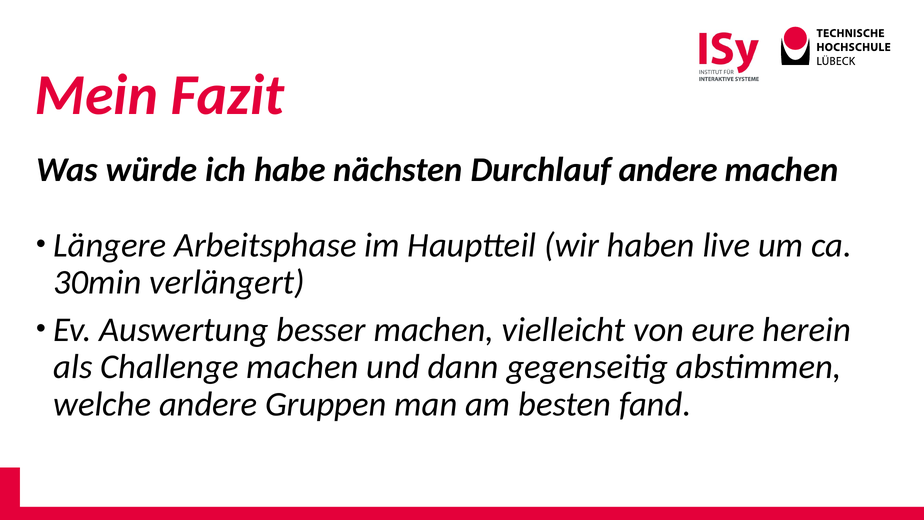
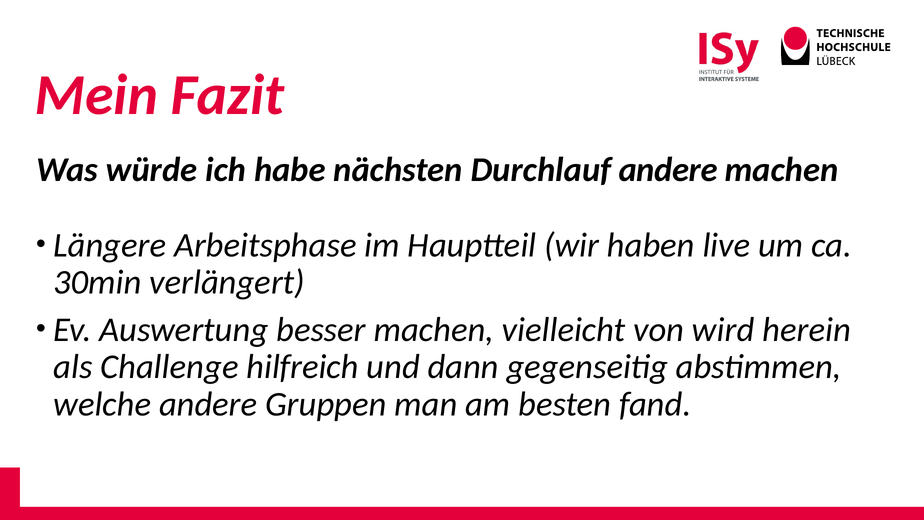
eure: eure -> wird (723, 329)
Challenge machen: machen -> hilfreich (303, 367)
